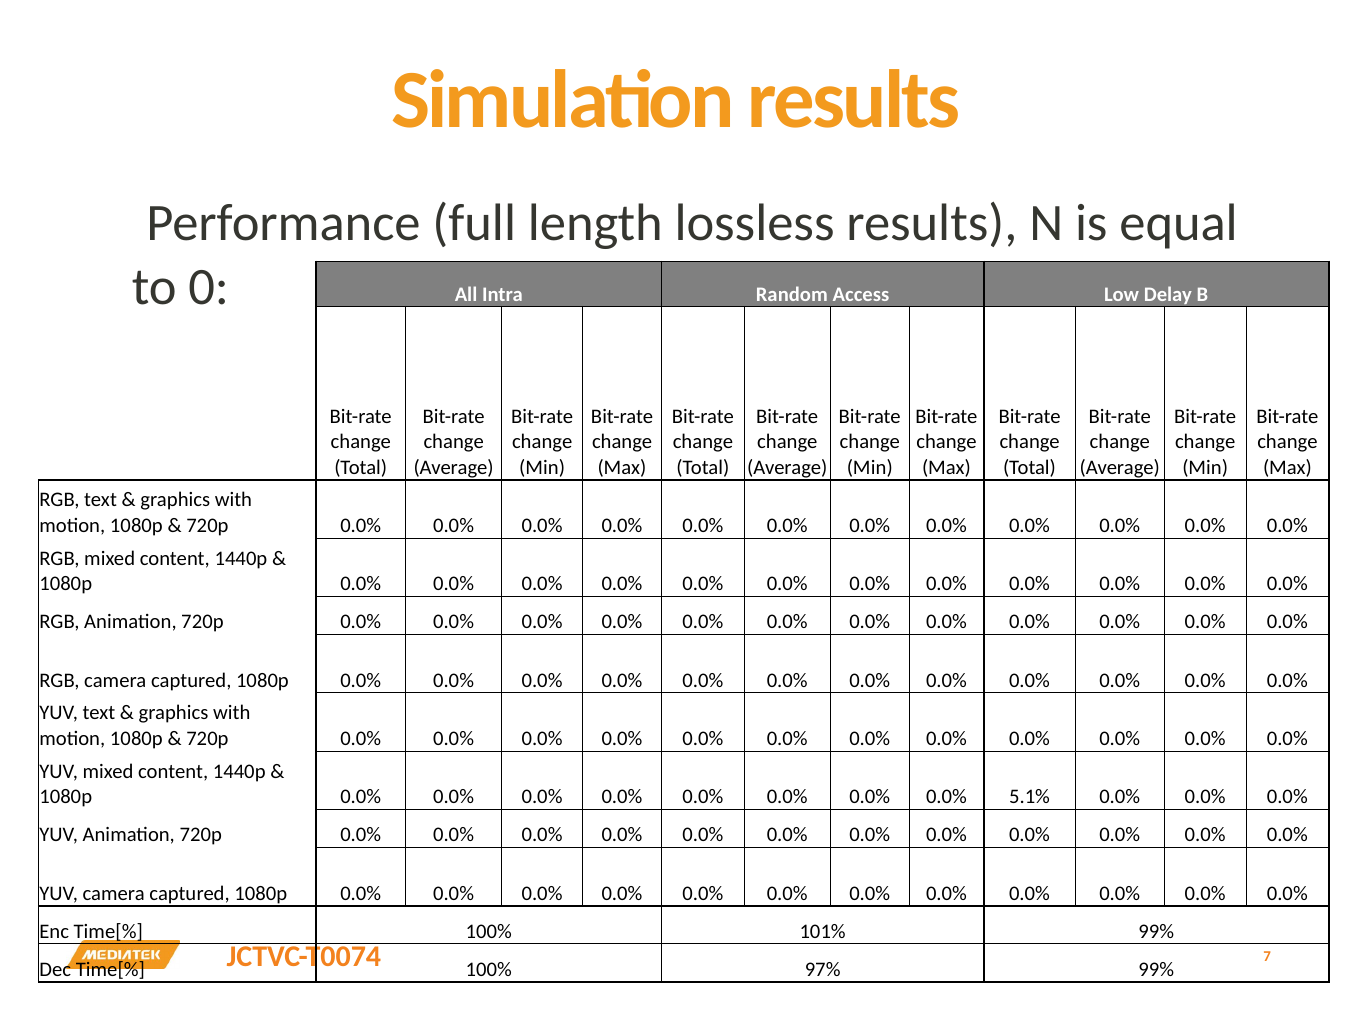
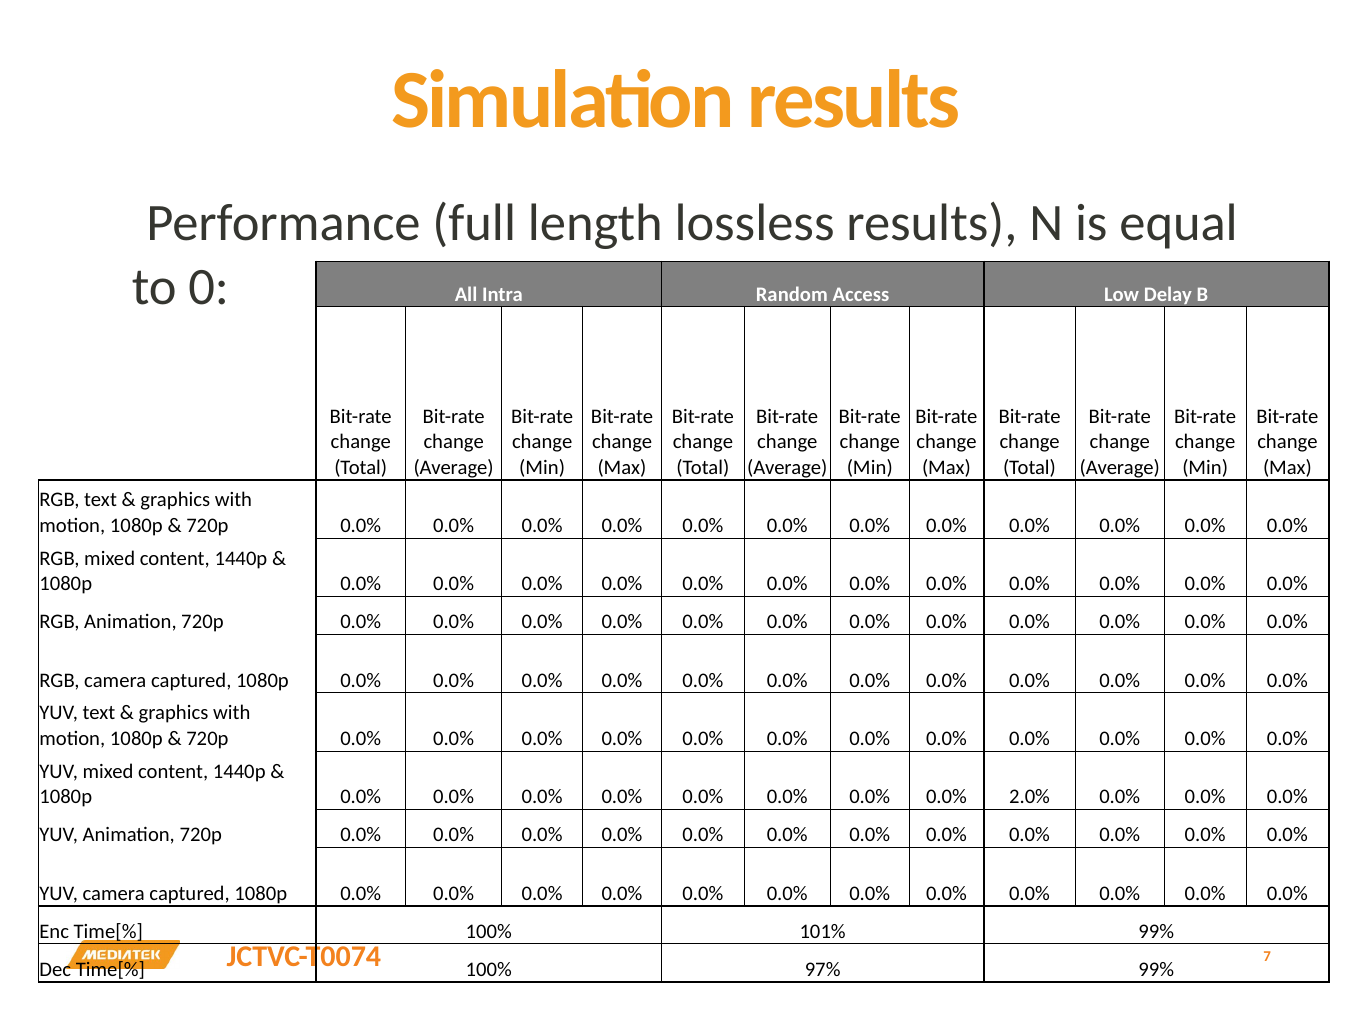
5.1%: 5.1% -> 2.0% (1030, 797)
